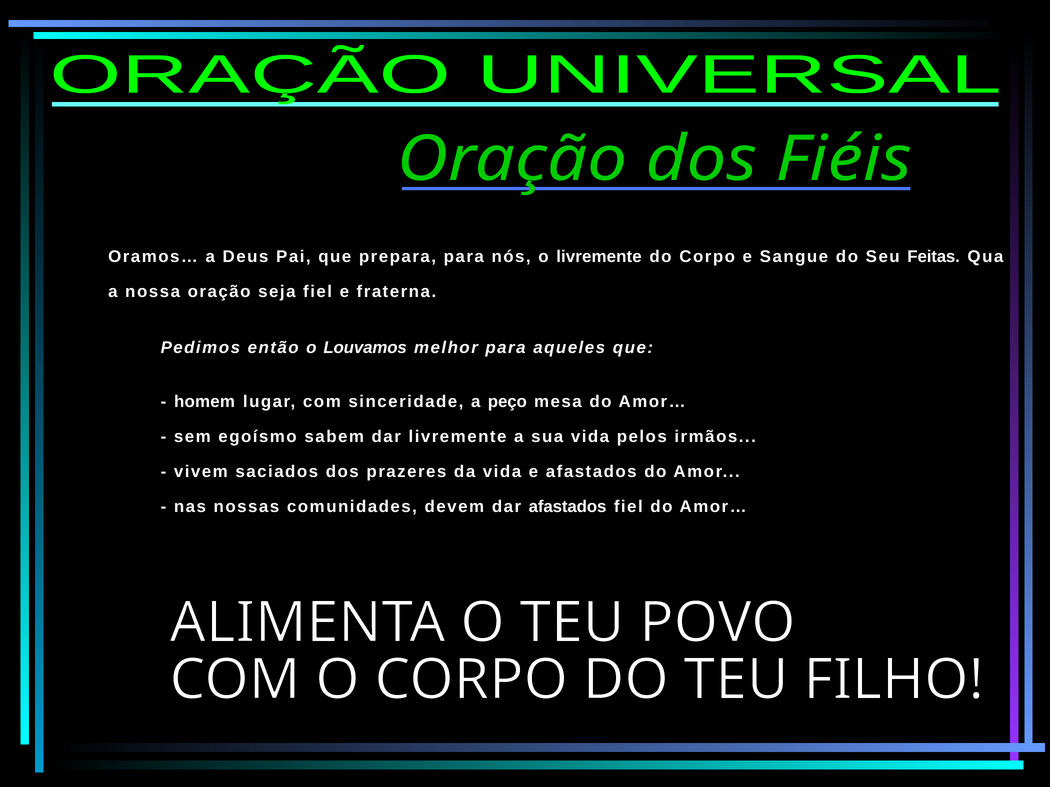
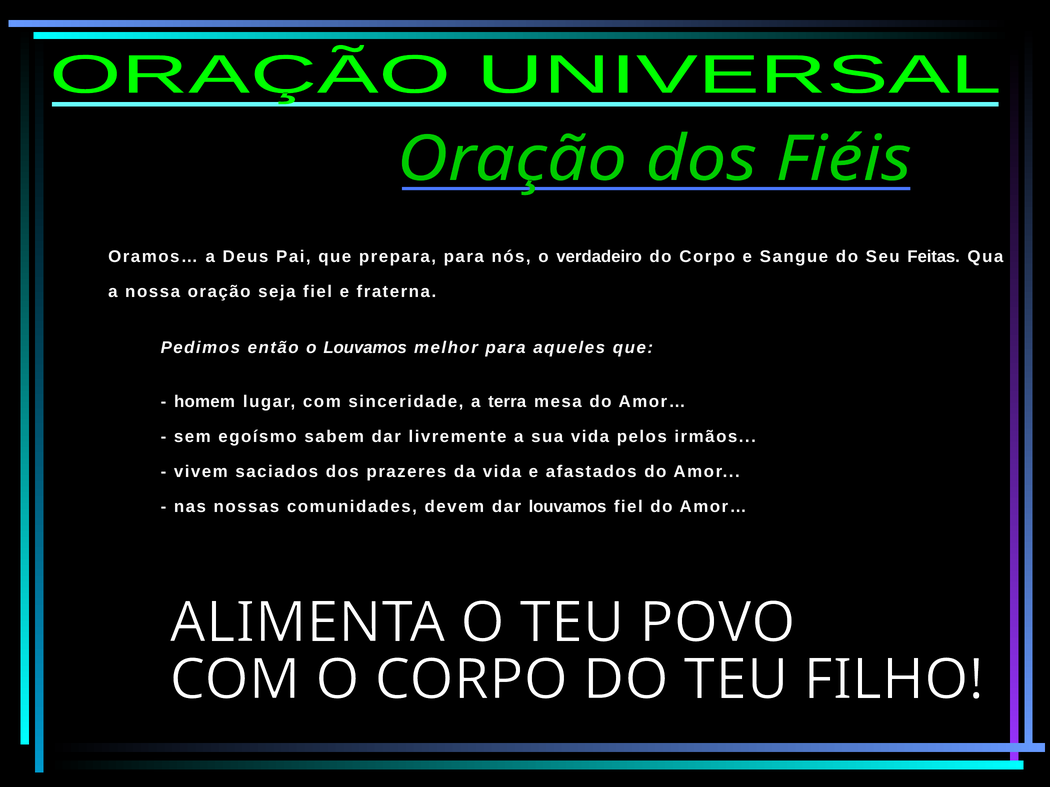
o livremente: livremente -> verdadeiro (599, 257)
peço: peço -> terra (507, 402)
dar afastados: afastados -> louvamos (568, 507)
